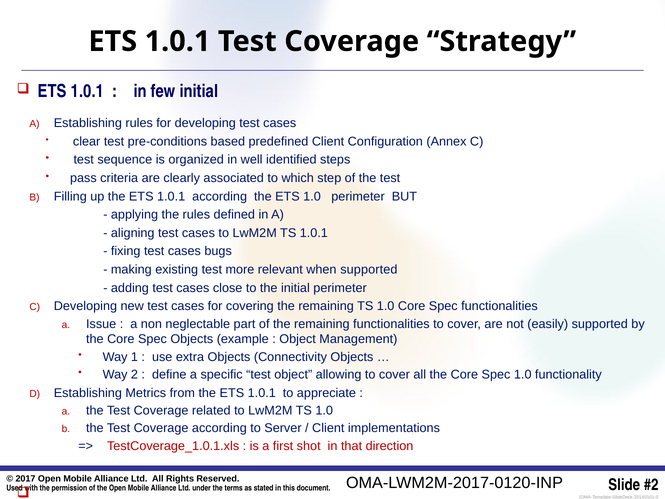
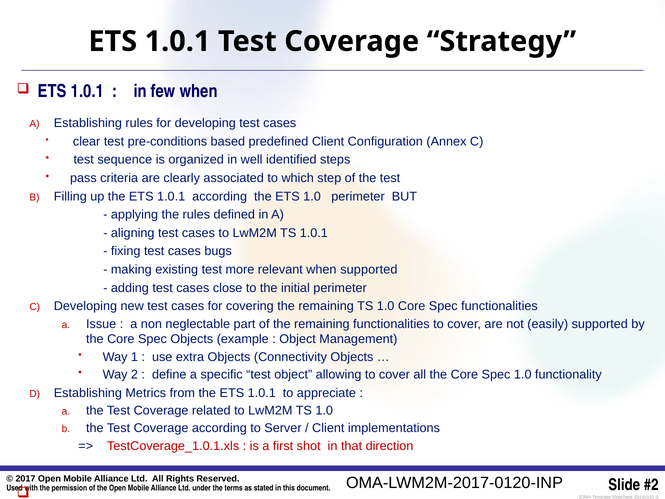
few initial: initial -> when (199, 91)
